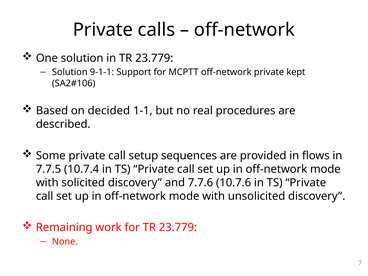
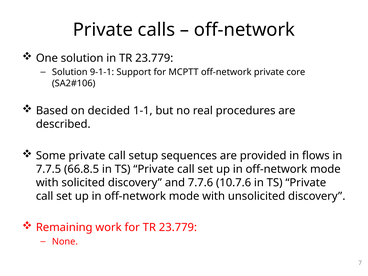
kept: kept -> core (296, 72)
10.7.4: 10.7.4 -> 66.8.5 (82, 169)
